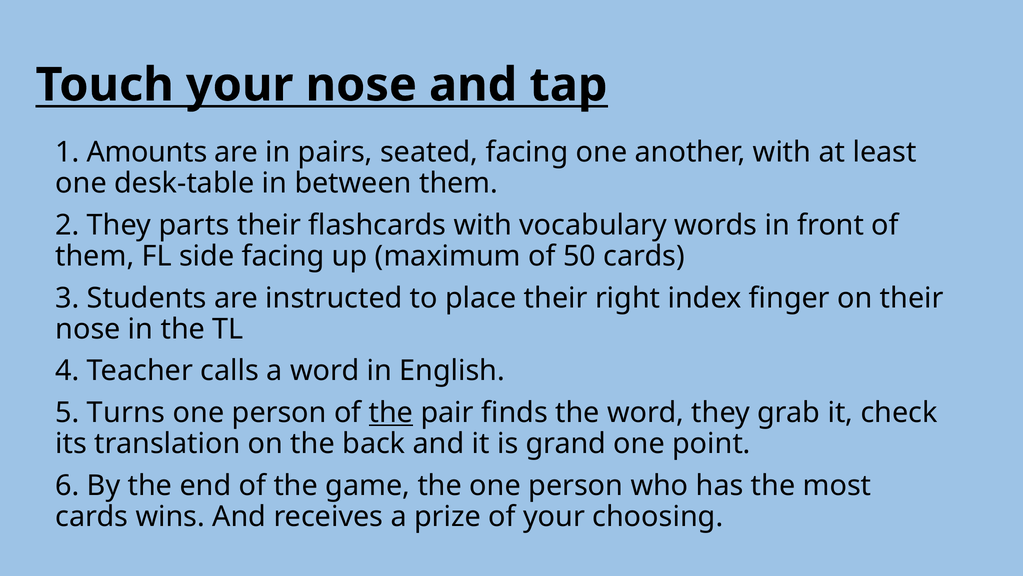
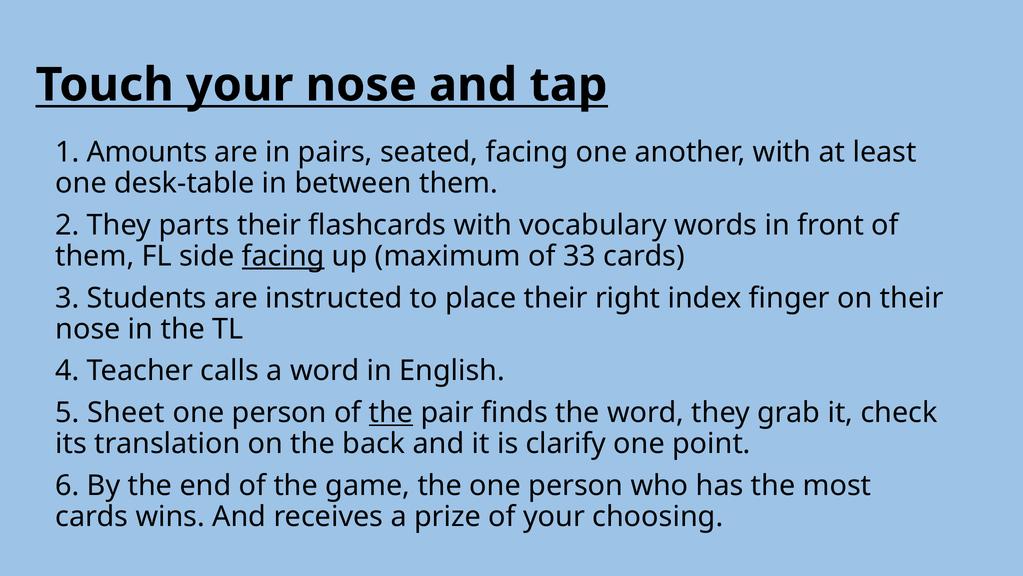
facing underline: none -> present (283, 256)
50: 50 -> 33 (579, 256)
Turns: Turns -> Sheet (126, 412)
grand: grand -> clarify (566, 444)
